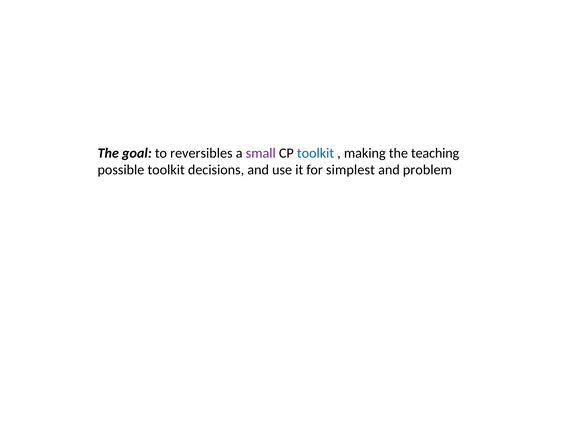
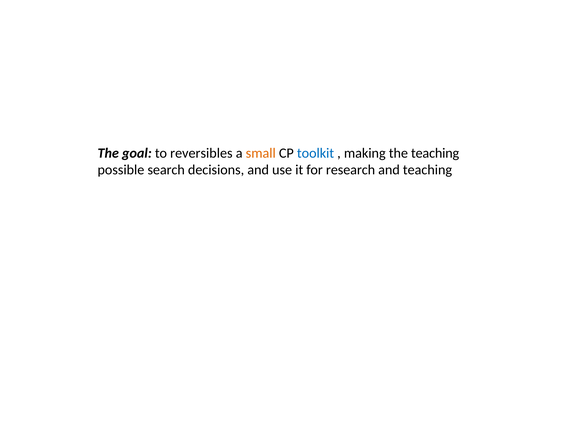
small colour: purple -> orange (261, 153)
possible toolkit: toolkit -> search (166, 170)
simplest: simplest -> research (351, 170)
and problem: problem -> teaching (427, 170)
